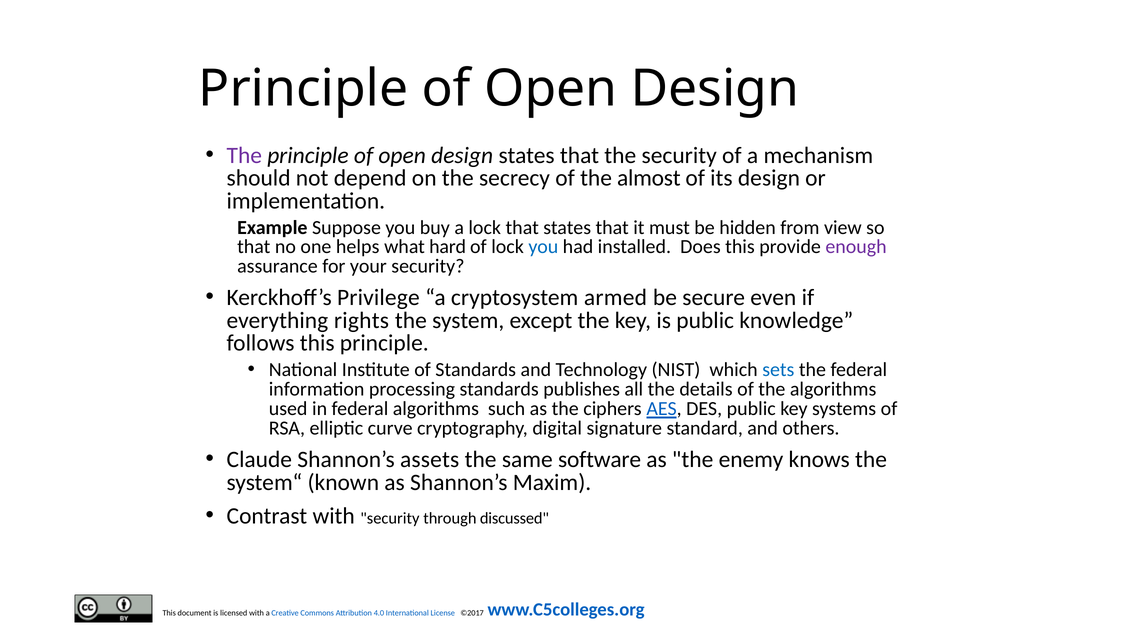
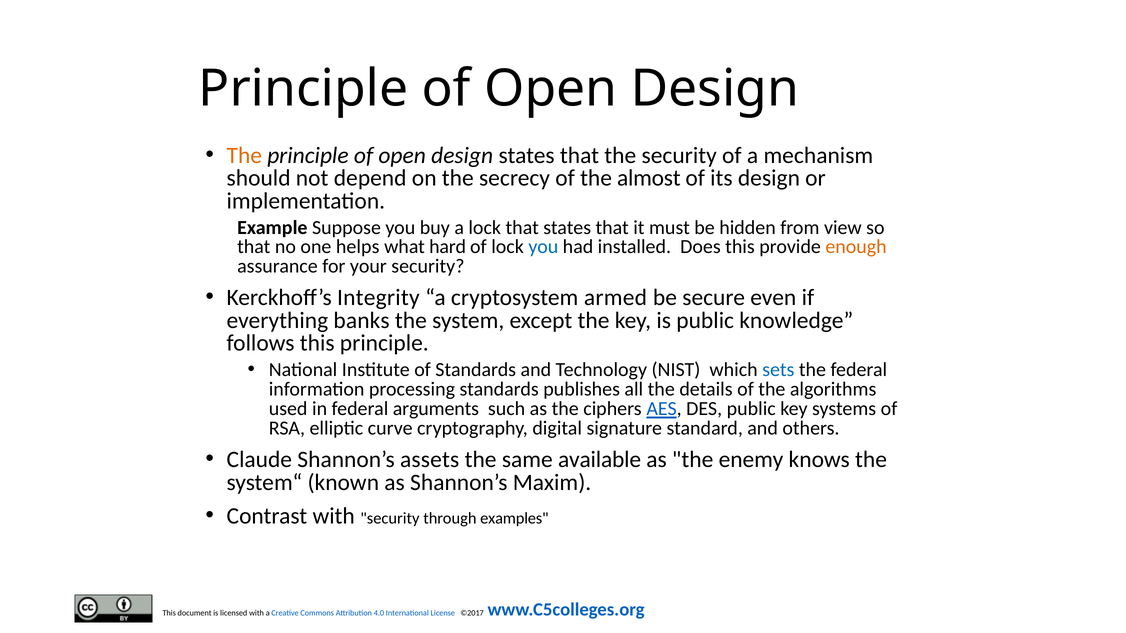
The colour: purple -> orange (244, 155)
enough colour: purple -> orange (856, 247)
Privilege: Privilege -> Integrity (378, 298)
rights: rights -> banks (362, 321)
federal algorithms: algorithms -> arguments (436, 409)
software: software -> available (600, 460)
discussed: discussed -> examples (514, 518)
